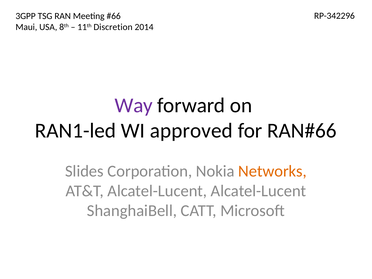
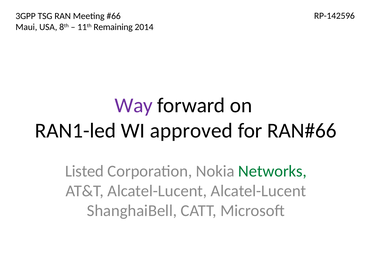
RP-342296: RP-342296 -> RP-142596 (334, 16)
Discretion: Discretion -> Remaining (113, 27)
Slides: Slides -> Listed (84, 171)
Networks colour: orange -> green (273, 171)
